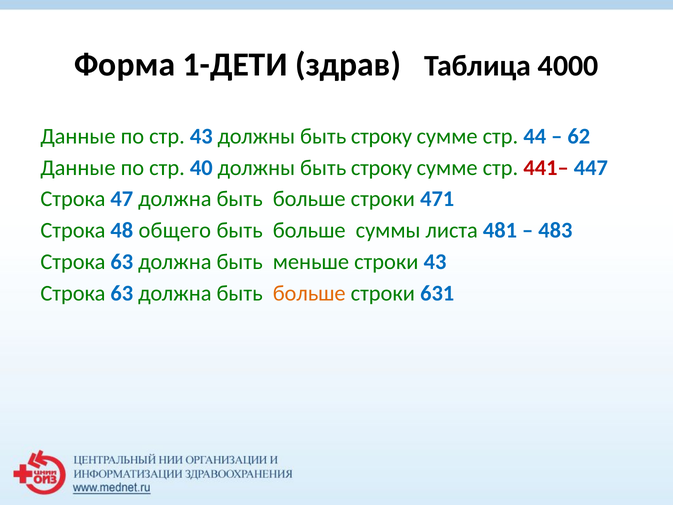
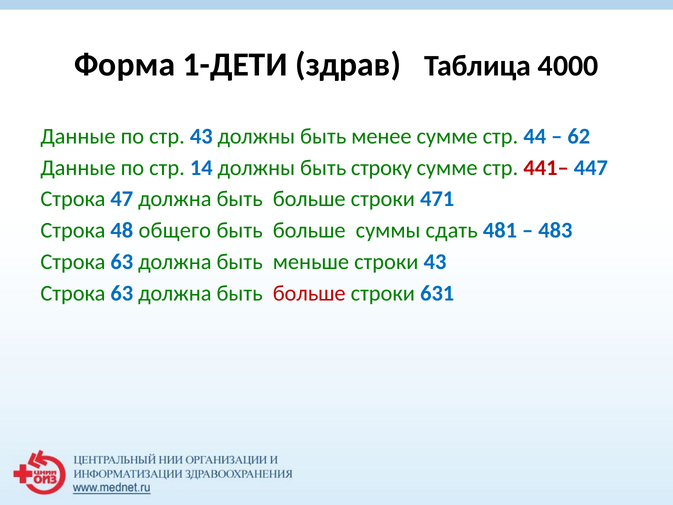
43 должны быть строку: строку -> менее (381, 136)
40: 40 -> 14 (201, 168)
листа: листа -> сдать (452, 230)
больше colour: orange -> red (309, 293)
